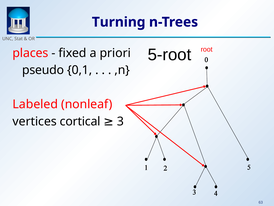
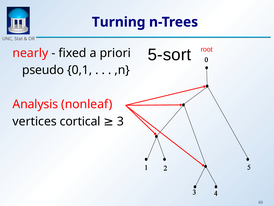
5-root: 5-root -> 5-sort (169, 55)
places: places -> nearly (30, 53)
Labeled: Labeled -> Analysis (35, 104)
